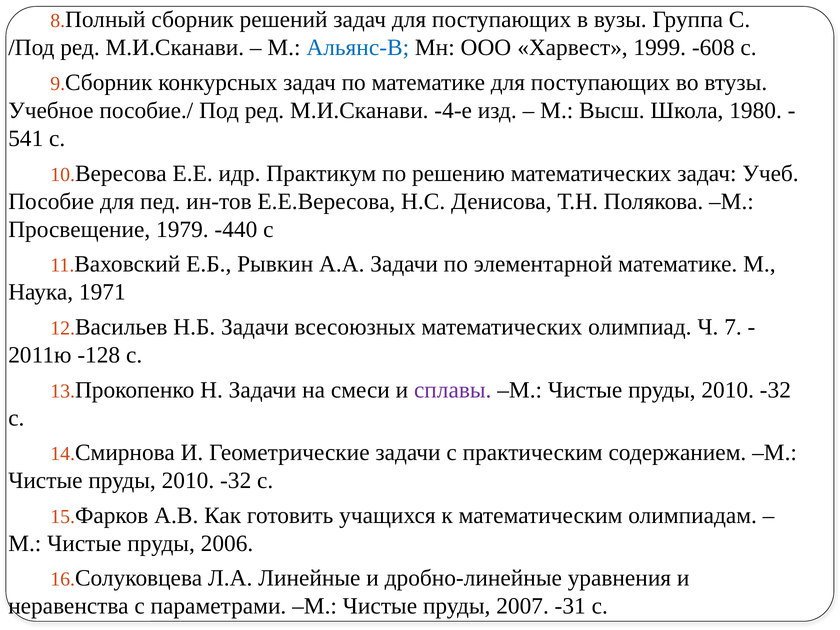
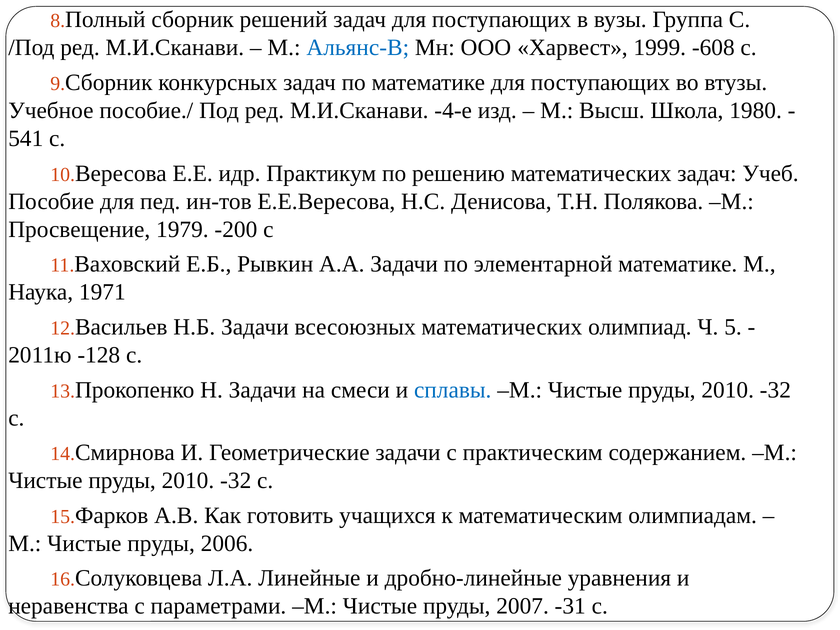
-440: -440 -> -200 (236, 229)
7: 7 -> 5 (733, 327)
сплавы colour: purple -> blue (453, 390)
